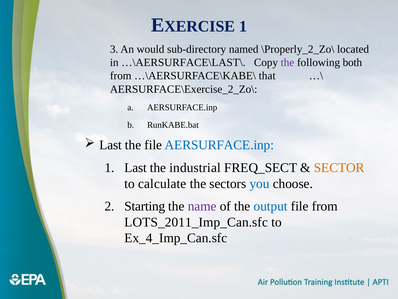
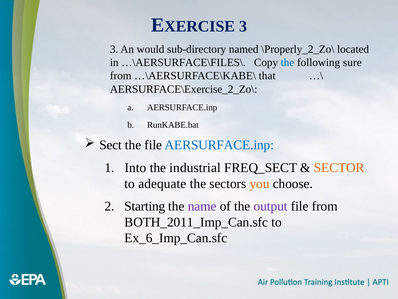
1: 1 -> 3 (243, 26)
…\AERSURFACE\LAST\: …\AERSURFACE\LAST\ -> …\AERSURFACE\FILES\ (183, 62)
the colour: purple -> blue (287, 62)
both: both -> sure (352, 62)
Last: Last -> Sect (111, 145)
Last: Last -> Into (135, 167)
calculate: calculate -> adequate (162, 183)
you colour: blue -> orange (260, 183)
output colour: blue -> purple (271, 206)
LOTS_2011_Imp_Can.sfc: LOTS_2011_Imp_Can.sfc -> BOTH_2011_Imp_Can.sfc (196, 222)
Ex_4_Imp_Can.sfc: Ex_4_Imp_Can.sfc -> Ex_6_Imp_Can.sfc (176, 238)
